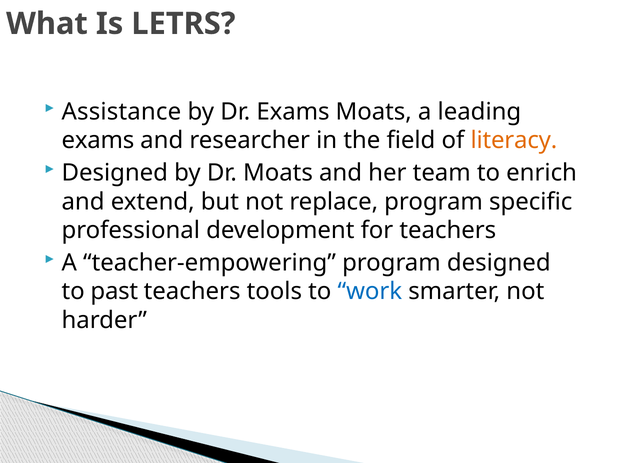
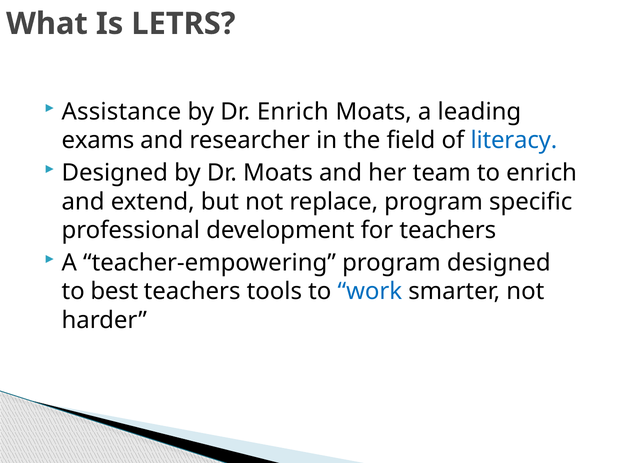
Dr Exams: Exams -> Enrich (293, 112)
literacy colour: orange -> blue (514, 140)
past: past -> best (114, 291)
